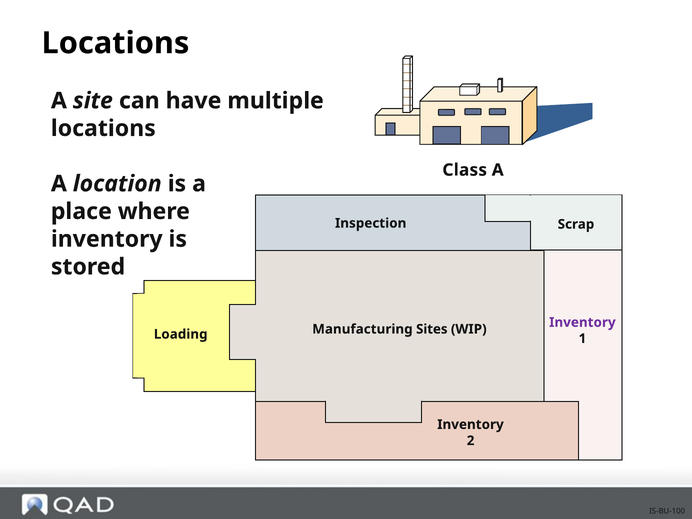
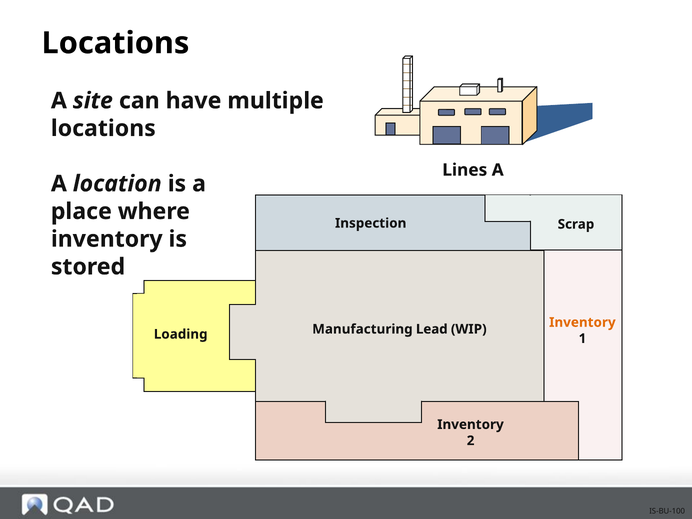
Class: Class -> Lines (465, 170)
Inventory colour: purple -> orange (582, 322)
Sites: Sites -> Lead (432, 329)
